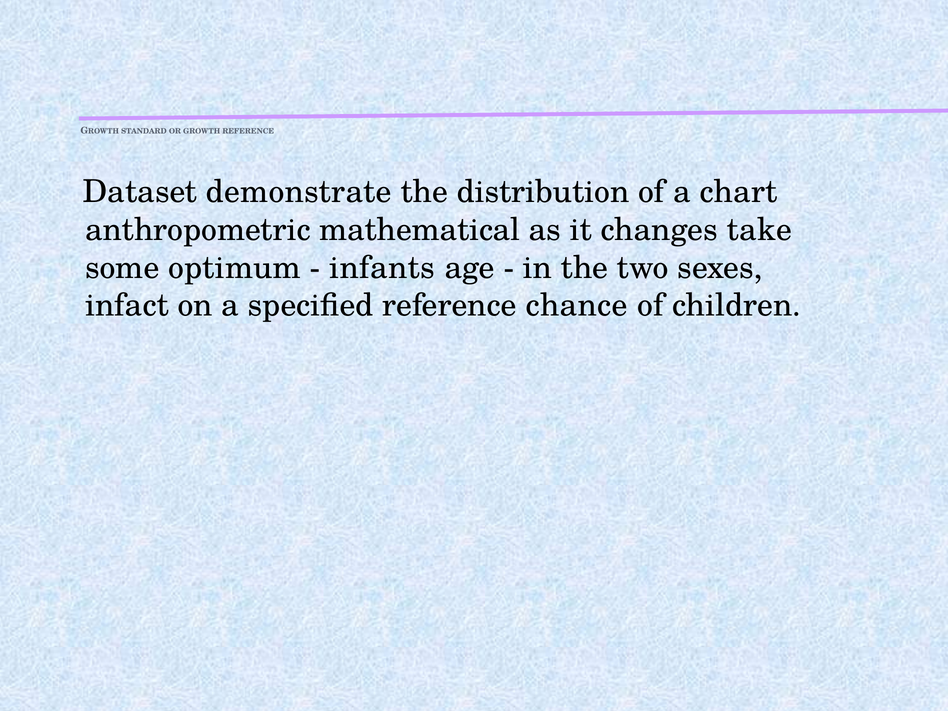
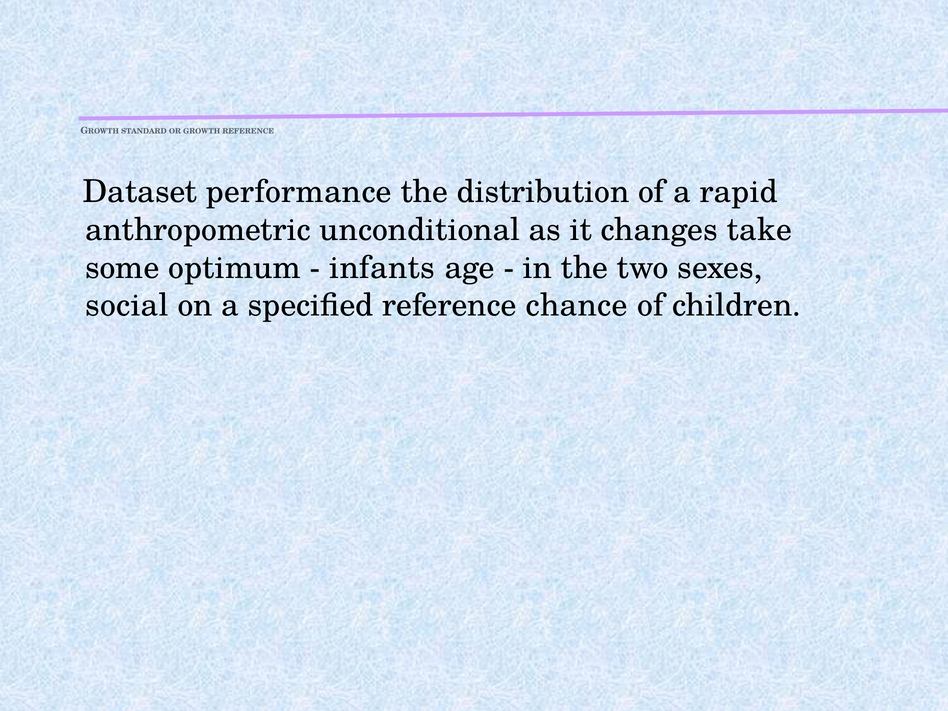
demonstrate: demonstrate -> performance (299, 192)
chart: chart -> rapid (739, 192)
mathematical: mathematical -> unconditional (420, 230)
infact: infact -> social (127, 306)
